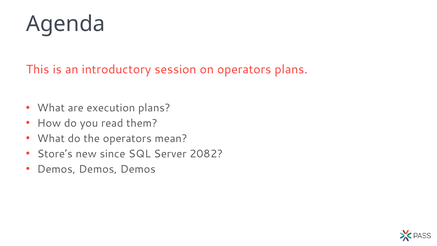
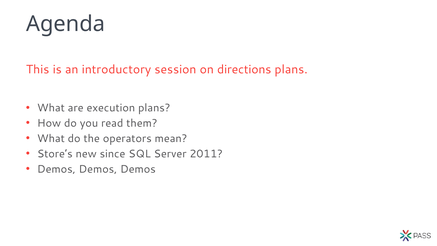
on operators: operators -> directions (244, 69)
2082: 2082 -> 2011 (206, 154)
